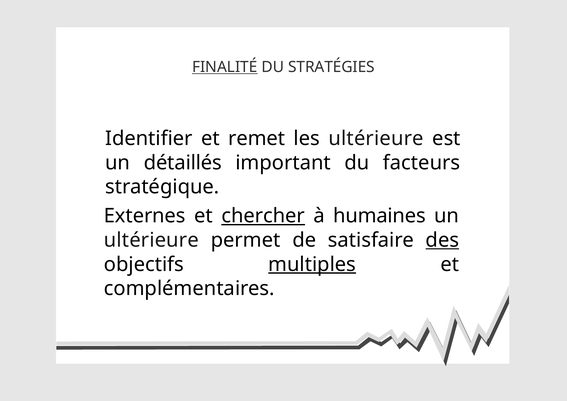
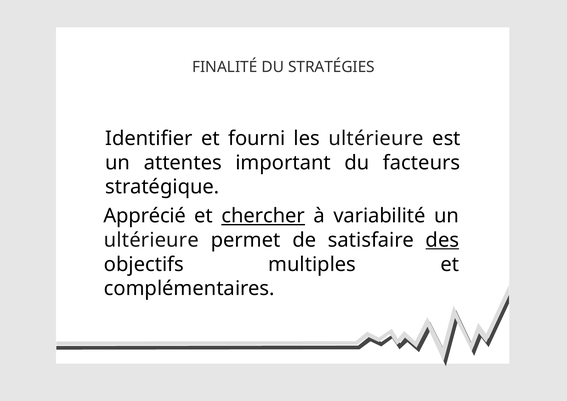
FINALITÉ underline: present -> none (225, 67)
remet: remet -> fourni (257, 138)
détaillés: détaillés -> attentes (183, 163)
Externes: Externes -> Apprécié (145, 216)
humaines: humaines -> variabilité (379, 216)
multiples underline: present -> none (312, 264)
